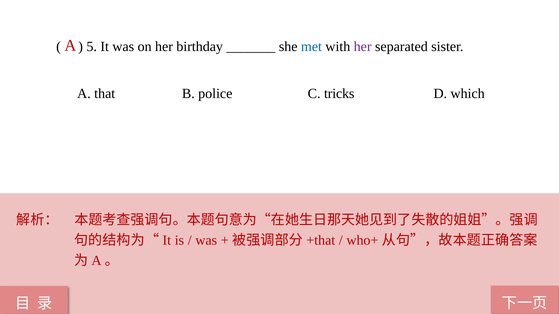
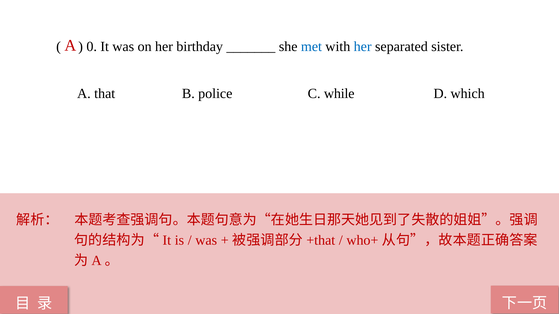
5: 5 -> 0 (92, 47)
her colour: purple -> blue (363, 47)
tricks: tricks -> while (339, 94)
